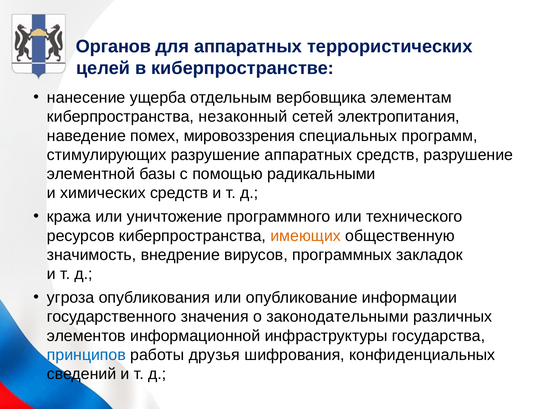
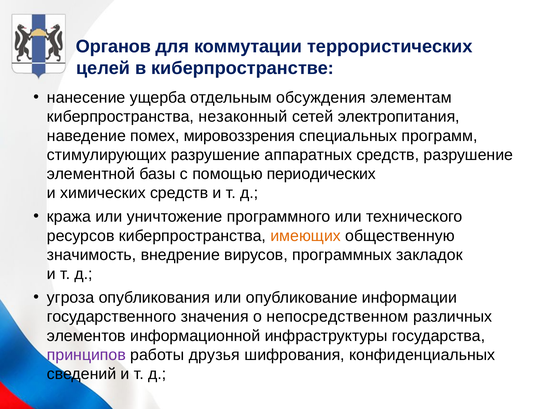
для аппаратных: аппаратных -> коммутации (248, 46)
вербовщика: вербовщика -> обсуждения (321, 98)
радикальными: радикальными -> периодических (321, 174)
законодательными: законодательными -> непосредственном (337, 316)
принципов colour: blue -> purple (86, 355)
